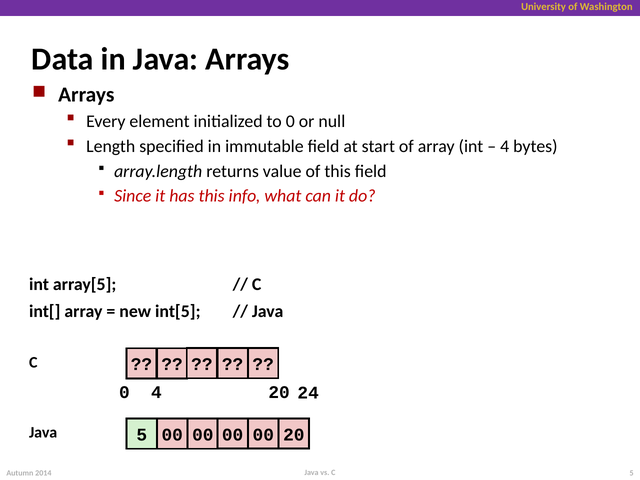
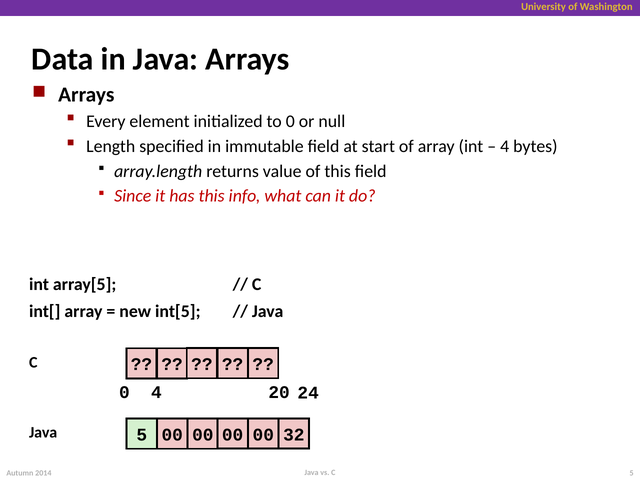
00 20: 20 -> 32 (294, 435)
